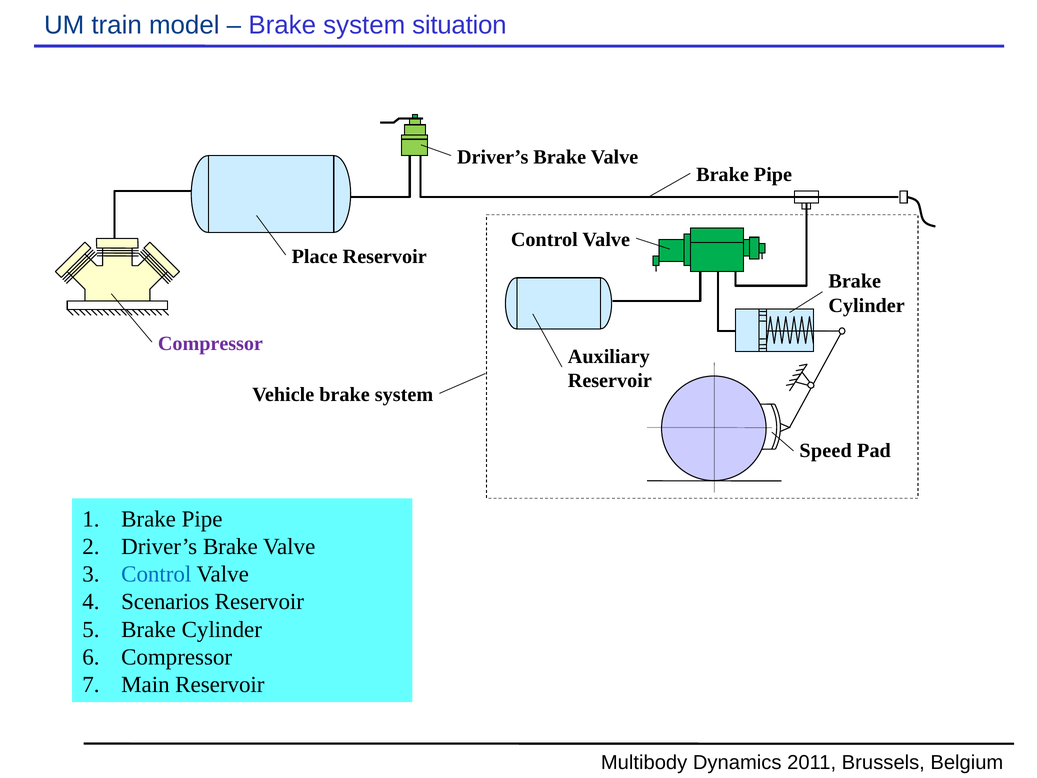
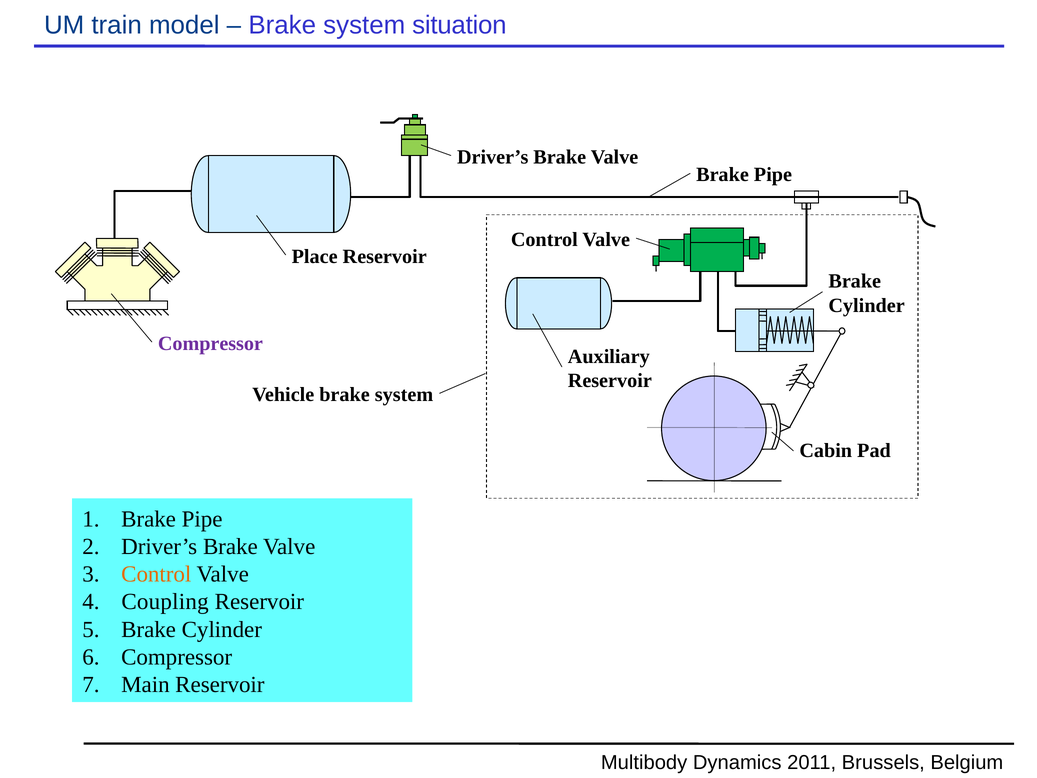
Speed: Speed -> Cabin (826, 450)
Control colour: blue -> orange (156, 574)
Scenarios: Scenarios -> Coupling (165, 602)
